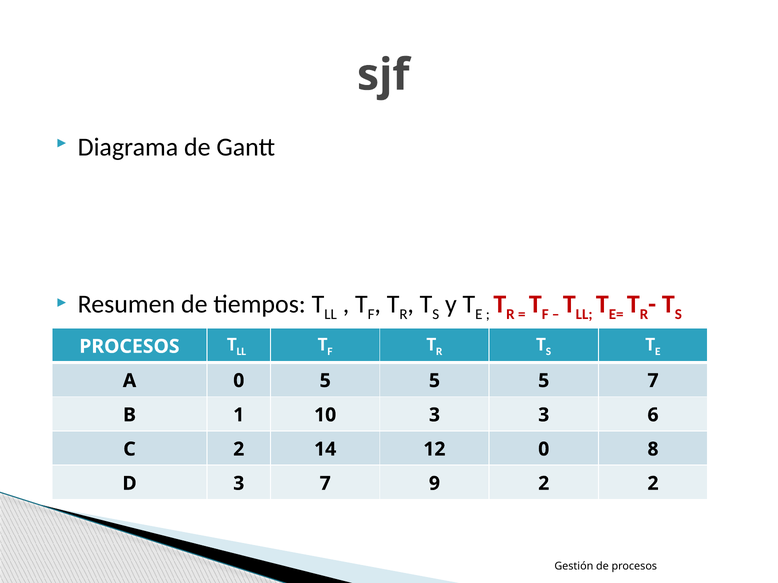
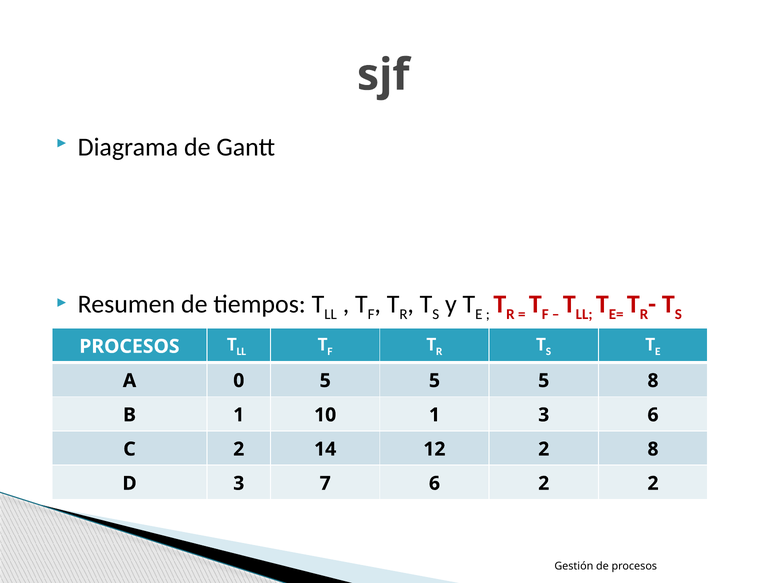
5 7: 7 -> 8 (653, 381)
10 3: 3 -> 1 (434, 415)
12 0: 0 -> 2 (544, 450)
7 9: 9 -> 6 (434, 484)
